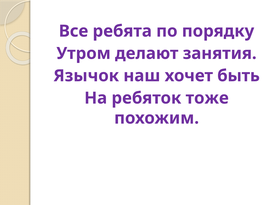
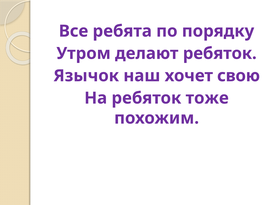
делают занятия: занятия -> ребяток (220, 54)
быть: быть -> свою (239, 76)
